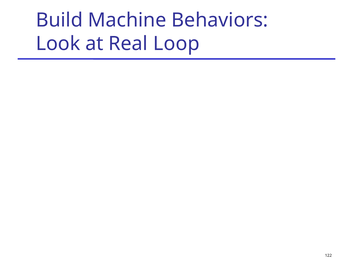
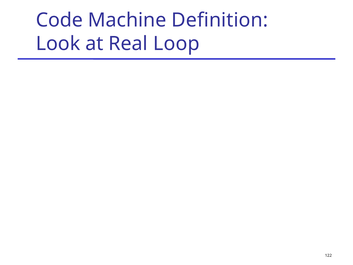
Build: Build -> Code (59, 20)
Behaviors: Behaviors -> Definition (220, 20)
